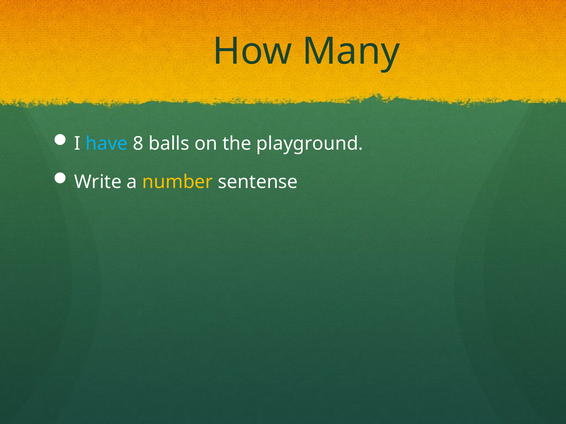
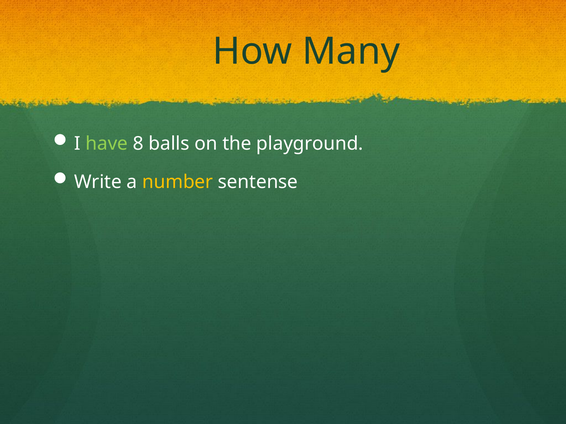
have colour: light blue -> light green (107, 144)
